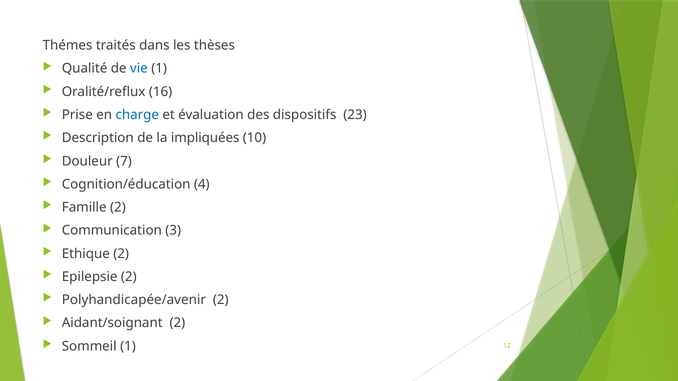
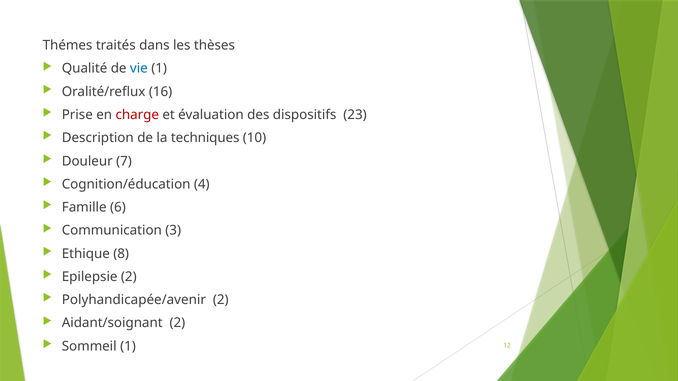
charge colour: blue -> red (137, 115)
impliquées: impliquées -> techniques (205, 138)
Famille 2: 2 -> 6 (118, 208)
Ethique 2: 2 -> 8 (121, 254)
